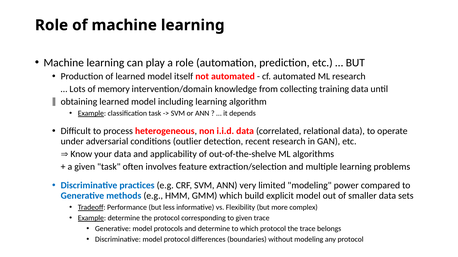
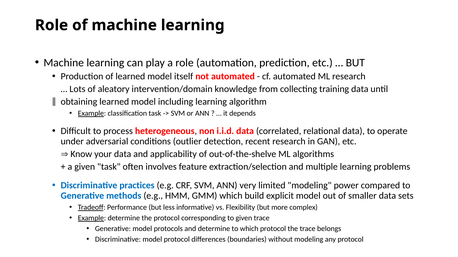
memory: memory -> aleatory (114, 89)
